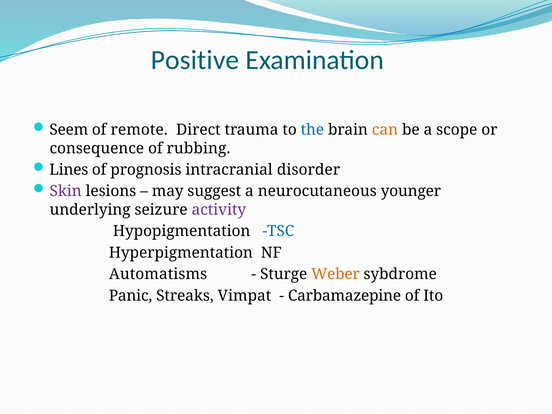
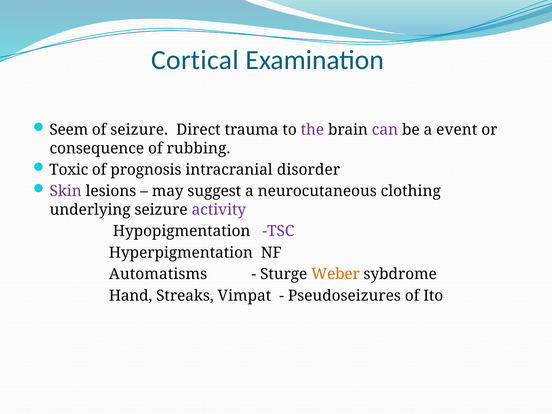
Positive: Positive -> Cortical (195, 60)
of remote: remote -> seizure (139, 130)
the colour: blue -> purple (312, 130)
can colour: orange -> purple (385, 130)
scope: scope -> event (457, 130)
Lines: Lines -> Toxic (69, 170)
younger: younger -> clothing (411, 191)
TSC colour: blue -> purple (278, 231)
Panic: Panic -> Hand (131, 296)
Carbamazepine: Carbamazepine -> Pseudoseizures (344, 296)
